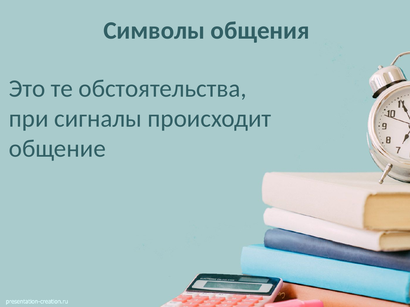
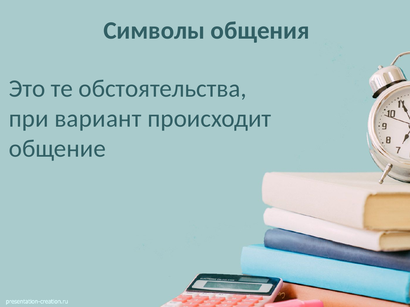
сигналы: сигналы -> вариант (98, 119)
